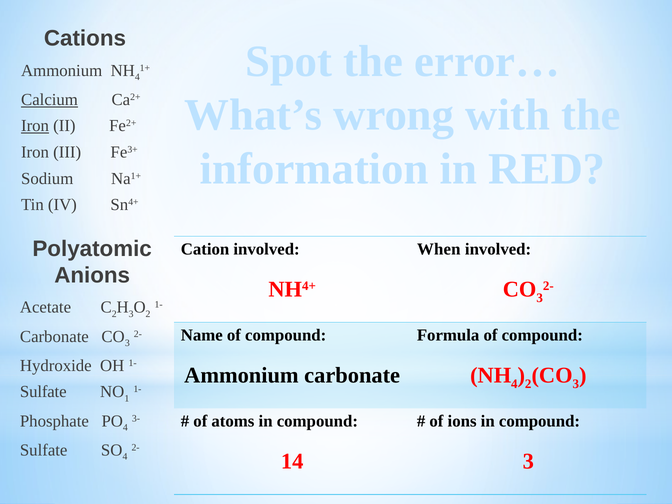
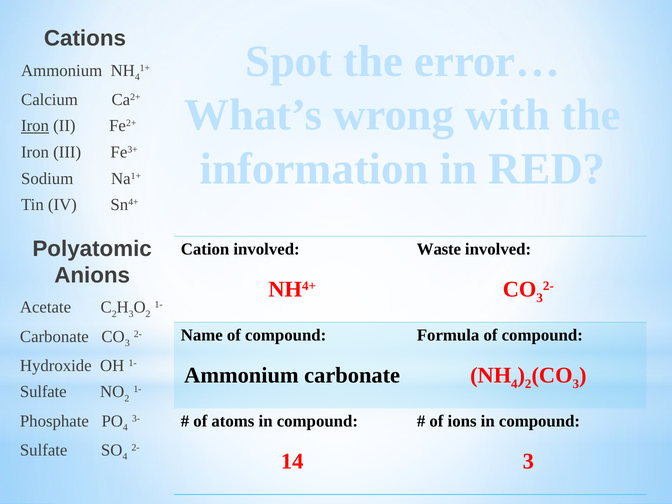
Calcium underline: present -> none (50, 100)
When: When -> Waste (439, 249)
1: 1 -> 2 (127, 398)
